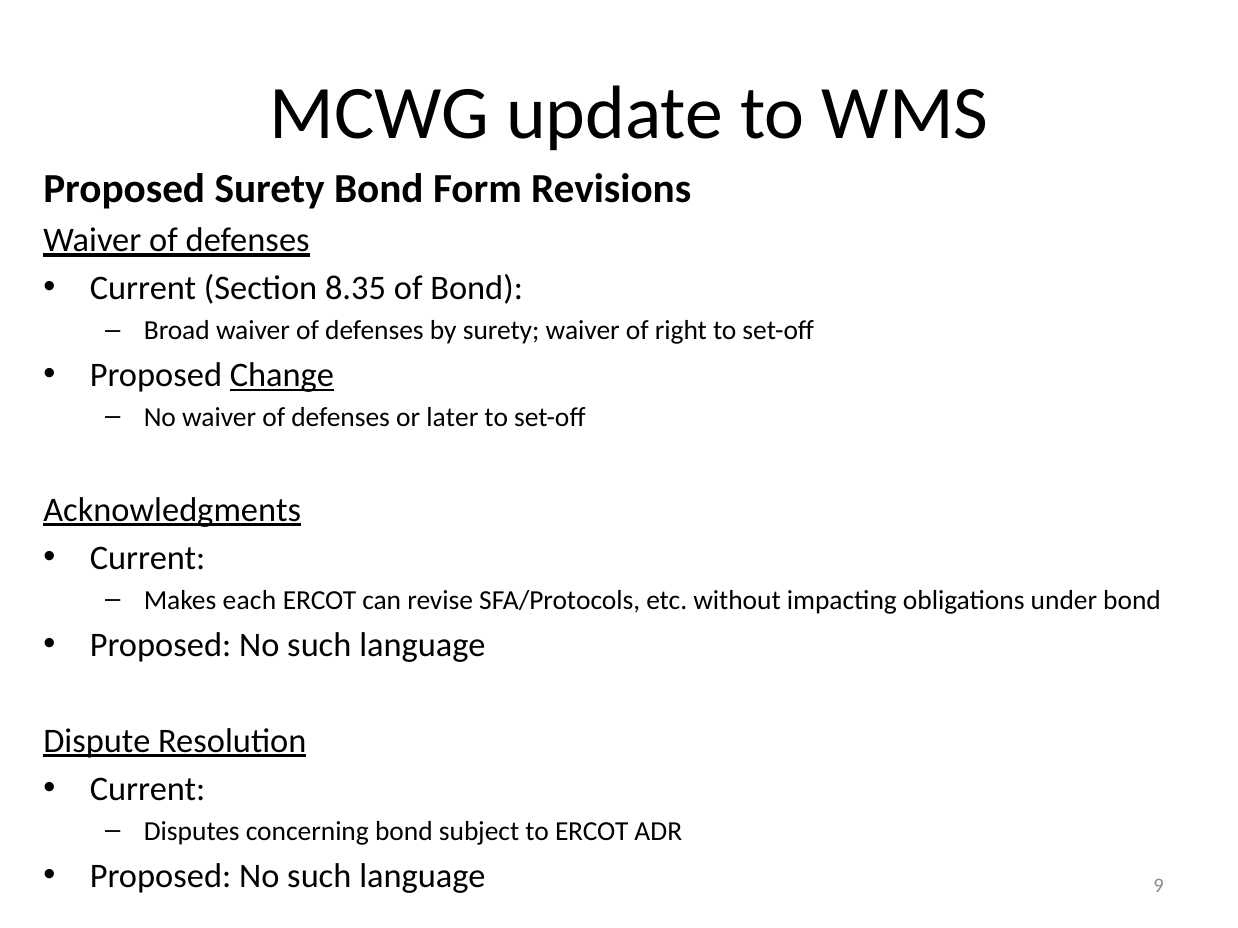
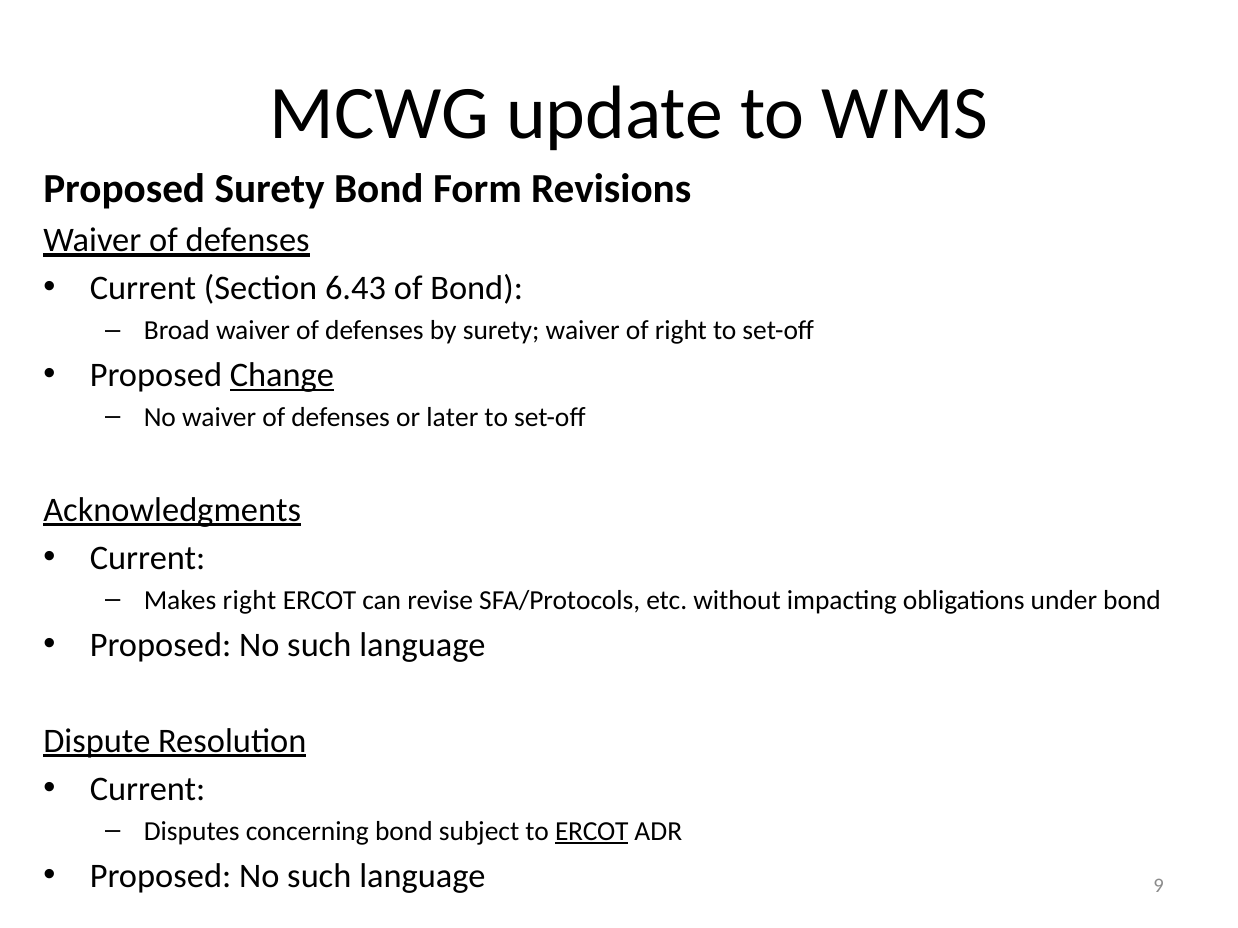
8.35: 8.35 -> 6.43 (356, 289)
Makes each: each -> right (249, 600)
ERCOT underline: none -> present (592, 832)
